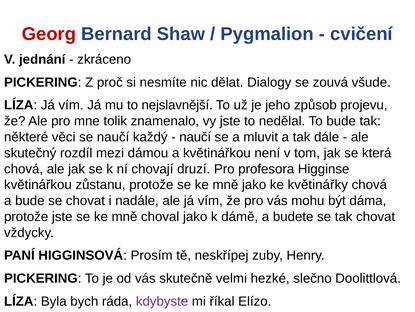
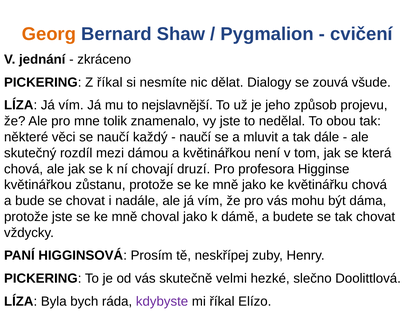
Georg colour: red -> orange (49, 34)
Z proč: proč -> říkal (110, 82)
To bude: bude -> obou (341, 121)
květinářky: květinářky -> květinářku (318, 184)
